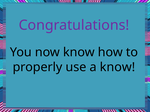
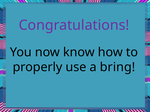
a know: know -> bring (118, 67)
